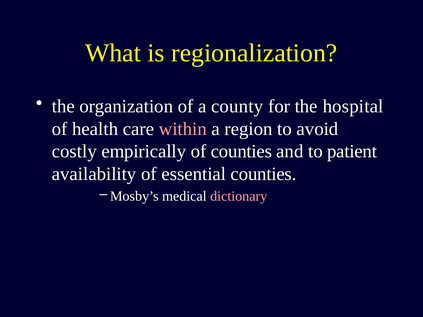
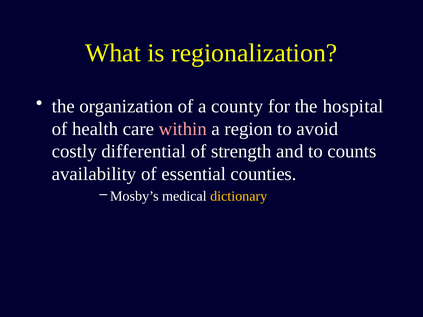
empirically: empirically -> differential (144, 152)
of counties: counties -> strength (241, 152)
patient: patient -> counts (352, 152)
dictionary colour: pink -> yellow (239, 196)
